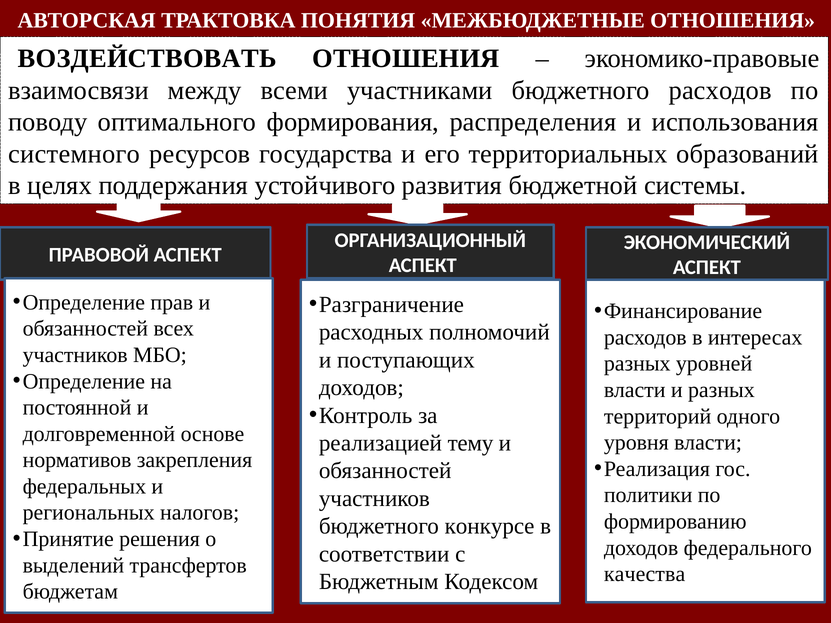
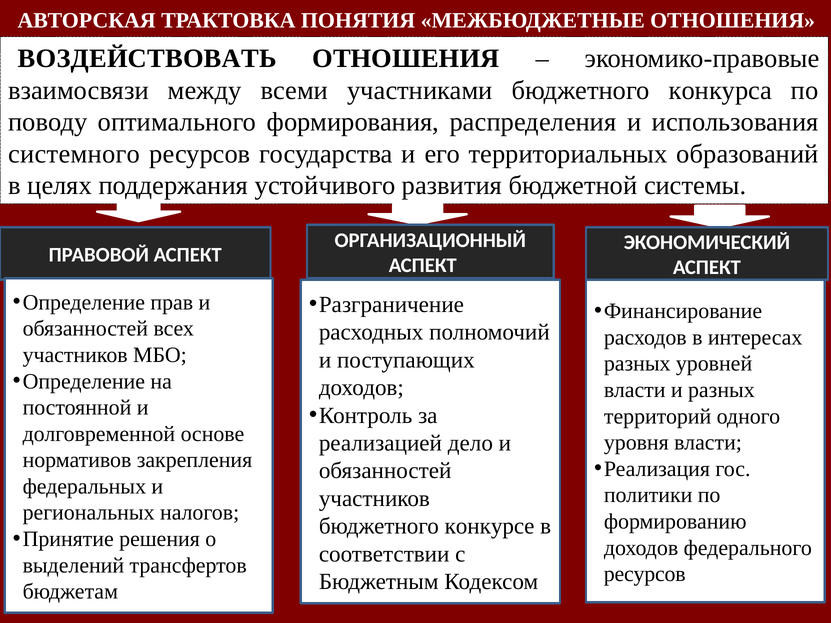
бюджетного расходов: расходов -> конкурса (720, 90)
тему: тему -> дело (470, 443)
качества: качества -> ресурсов (645, 574)
